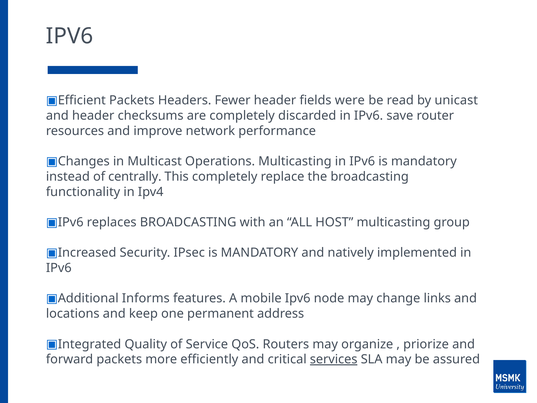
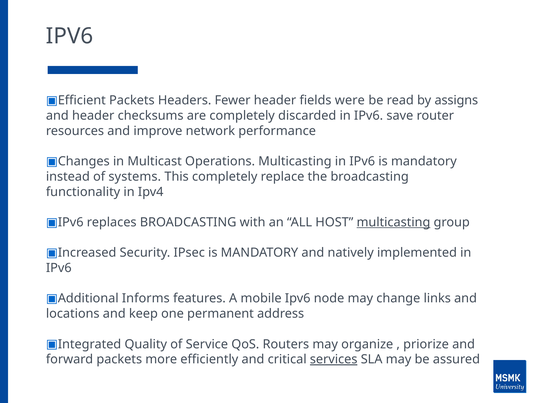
unicast: unicast -> assigns (456, 100)
centrally: centrally -> systems (135, 177)
multicasting underline: none -> present (393, 222)
